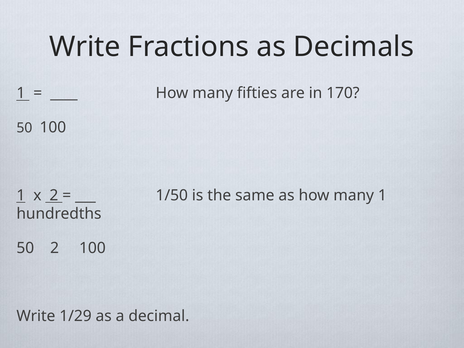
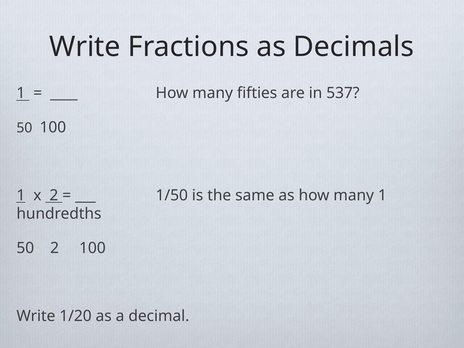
170: 170 -> 537 (343, 93)
1/29: 1/29 -> 1/20 (75, 316)
